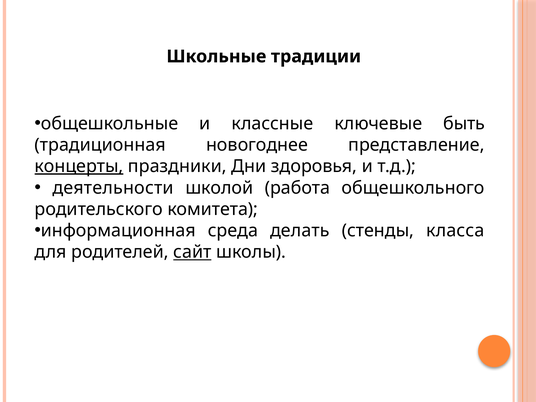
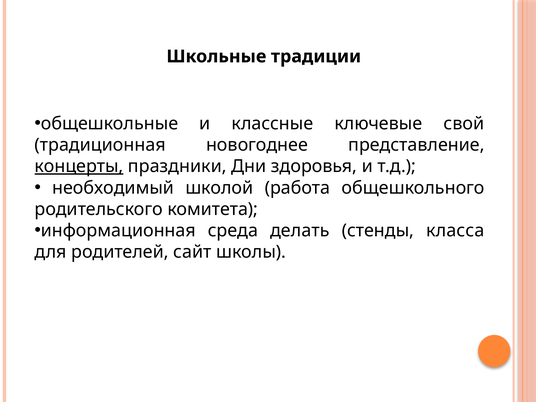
быть: быть -> свой (464, 123)
деятельности: деятельности -> необходимый (113, 188)
сайт underline: present -> none (192, 252)
